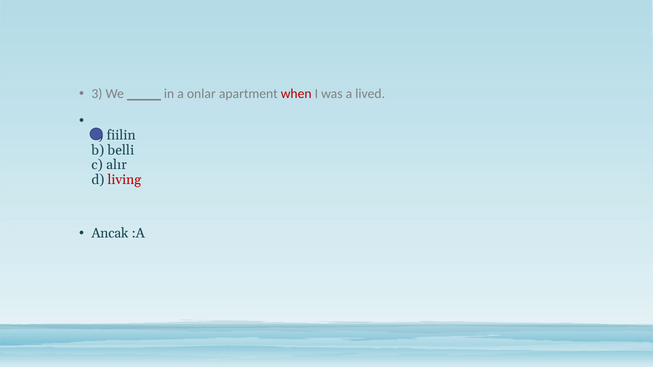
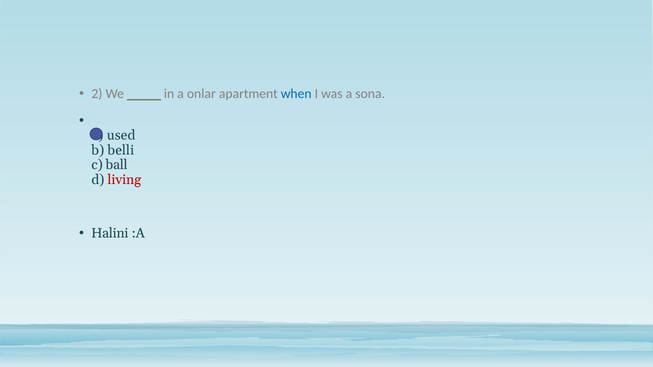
3: 3 -> 2 (97, 94)
when colour: red -> blue (296, 94)
lived: lived -> sona (370, 94)
fiilin: fiilin -> used (121, 136)
alır: alır -> ball (117, 165)
Ancak: Ancak -> Halini (110, 234)
